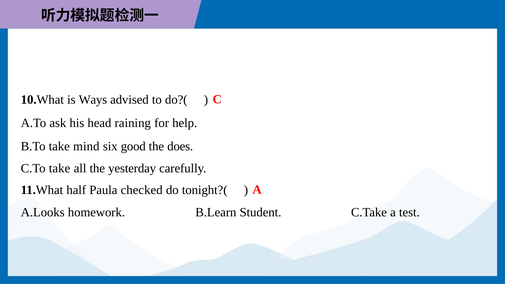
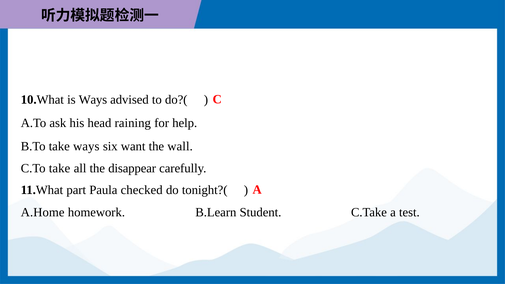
take mind: mind -> ways (86, 146)
good: good -> want (133, 146)
does: does -> wall (180, 146)
yesterday: yesterday -> disappear (132, 168)
half: half -> part (76, 190)
A.Looks: A.Looks -> A.Home (43, 212)
